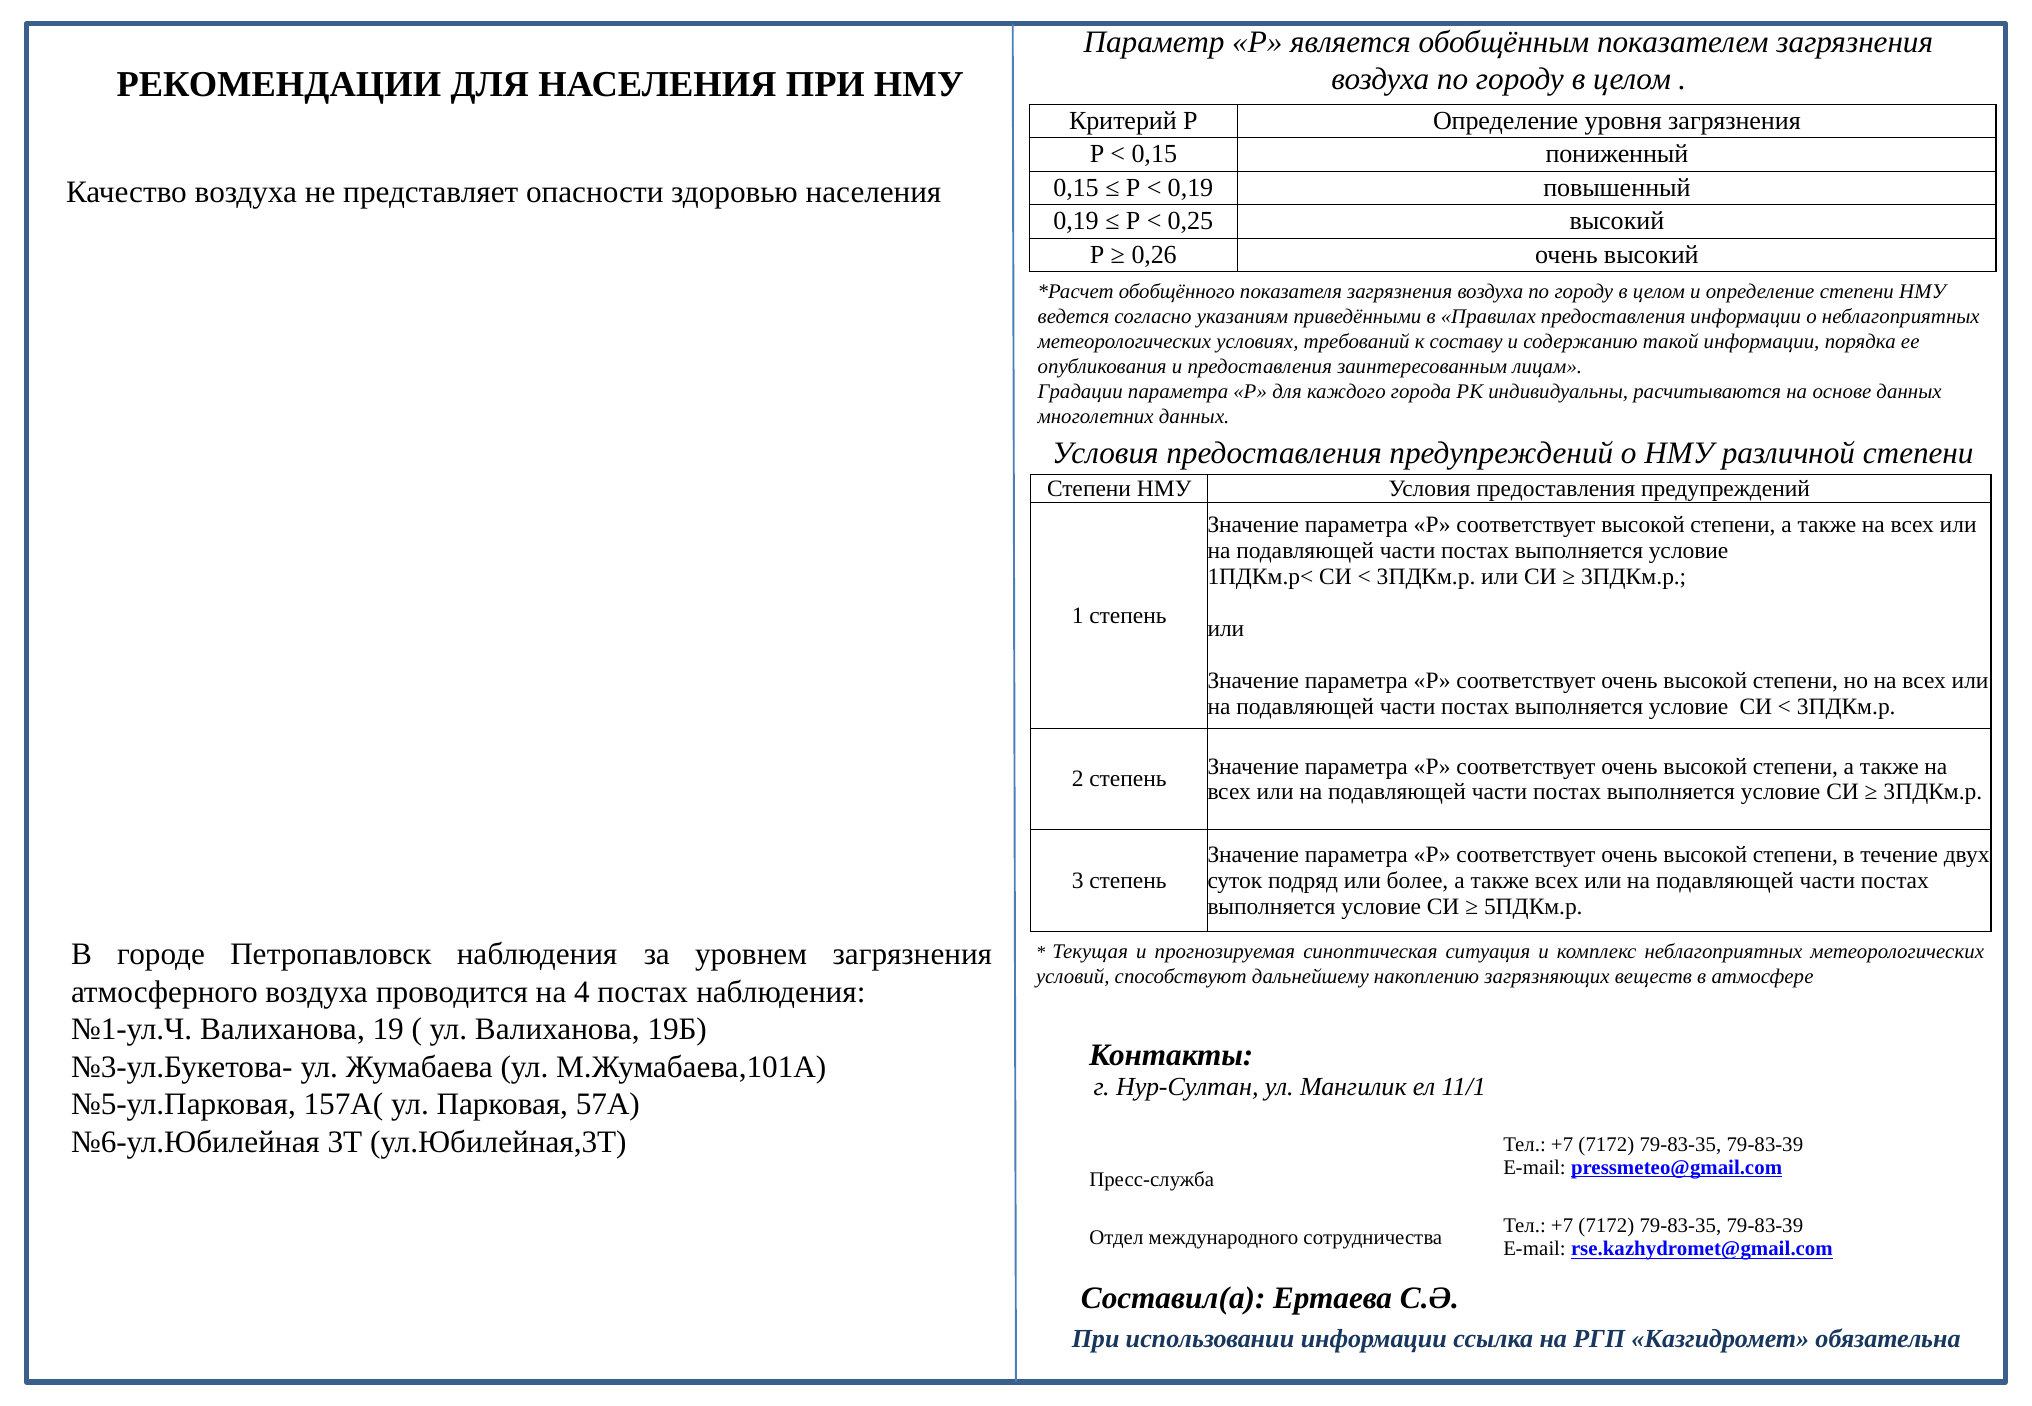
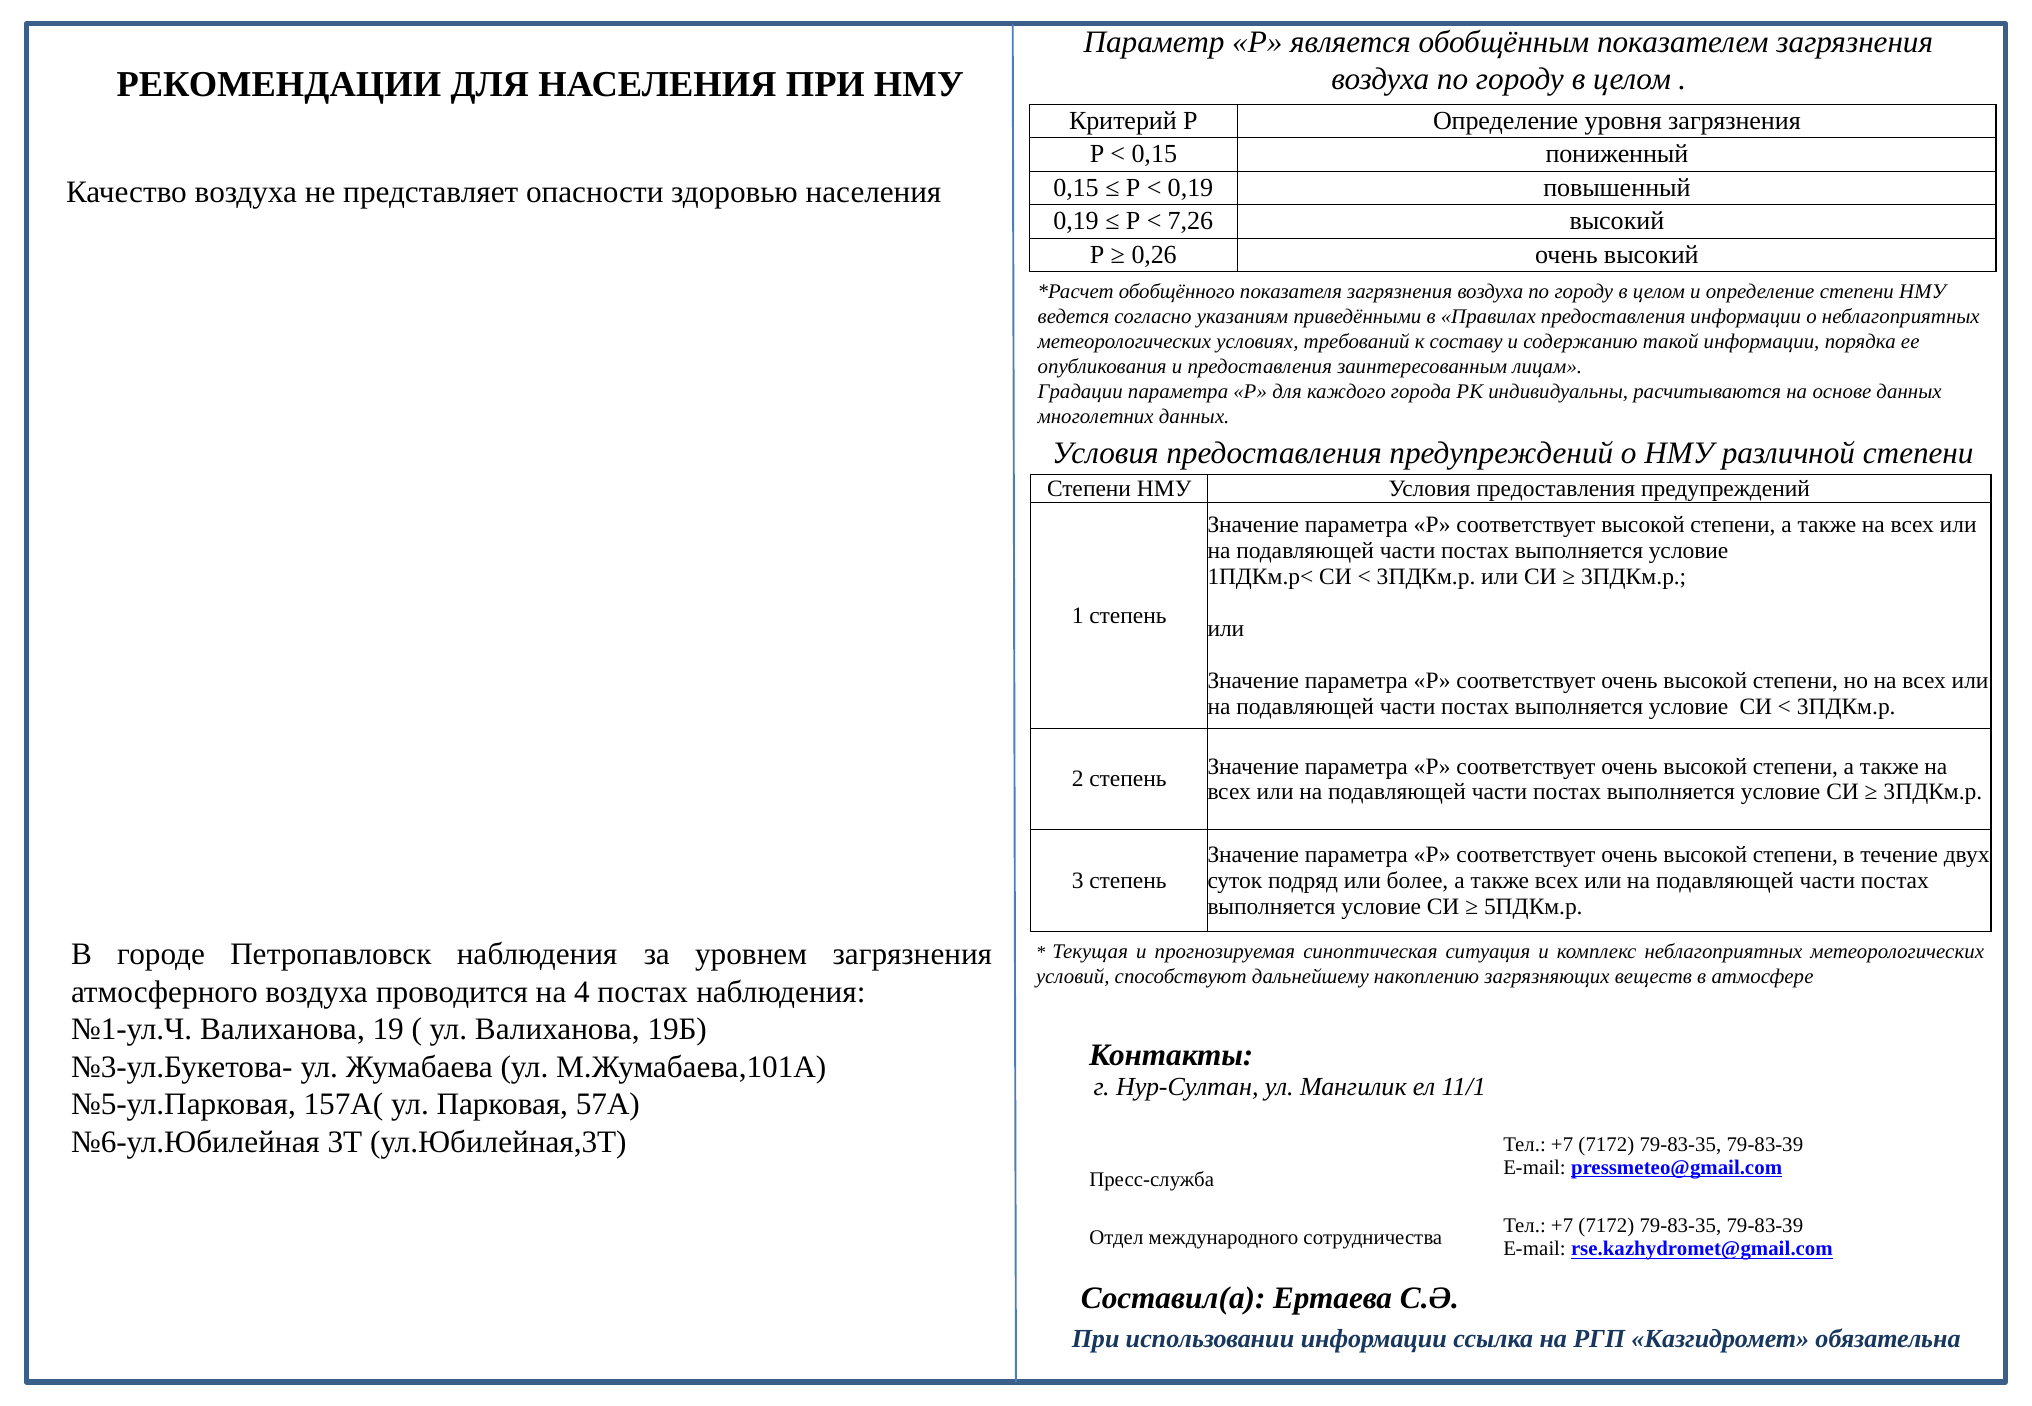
0,25: 0,25 -> 7,26 (1190, 221)
